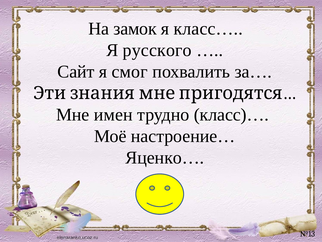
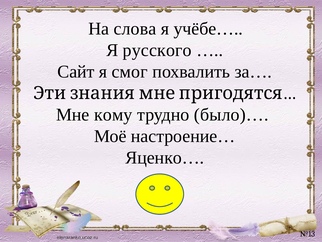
замок: замок -> слова (135, 29)
класс…: класс… -> учёбе… (208, 29)
имен: имен -> кому (113, 115)
класс)…: класс)… -> было)… (231, 115)
